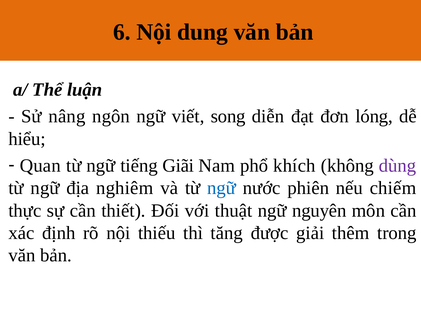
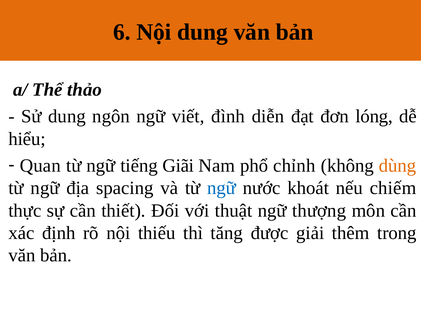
luận: luận -> thảo (85, 90)
Sử nâng: nâng -> dung (67, 116)
song: song -> đình (228, 116)
khích: khích -> chỉnh (294, 165)
dùng colour: purple -> orange (398, 165)
nghiêm: nghiêm -> spacing (125, 188)
phiên: phiên -> khoát (308, 188)
nguyên: nguyên -> thượng (319, 210)
